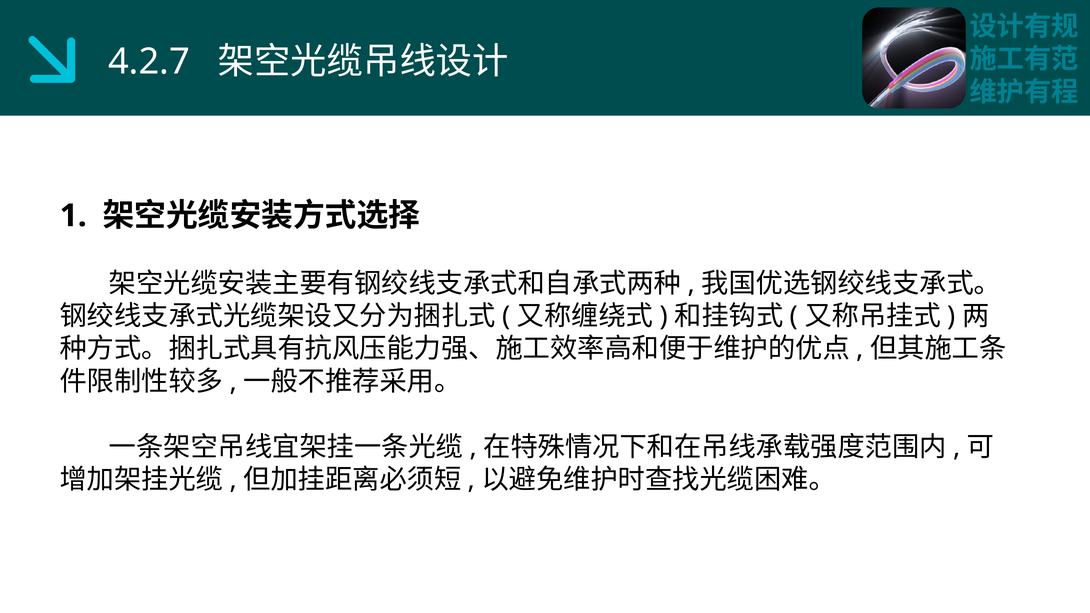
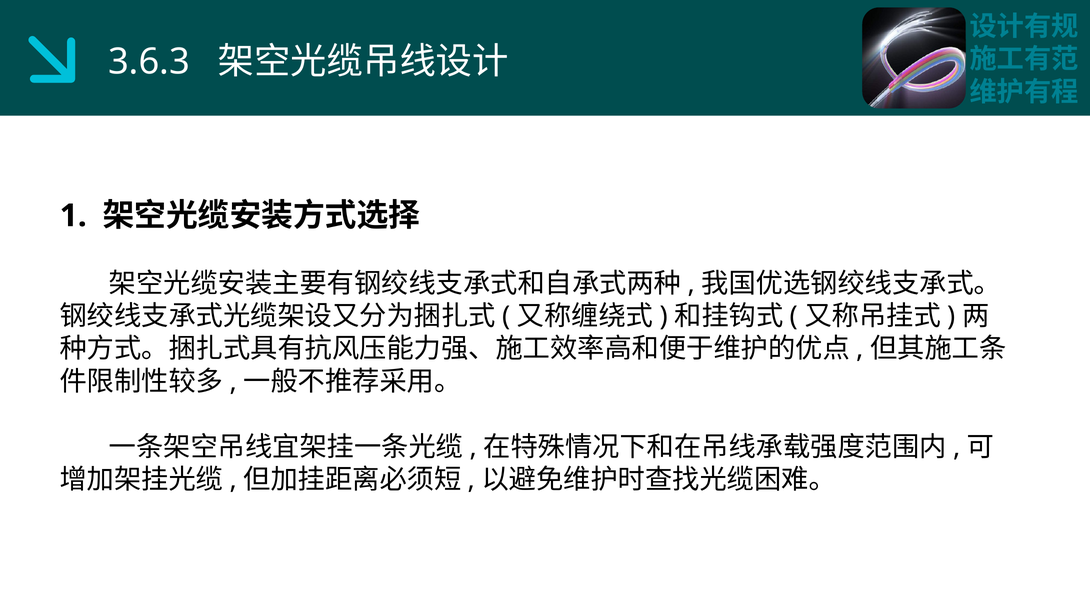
4.2.7: 4.2.7 -> 3.6.3 (149, 62)
